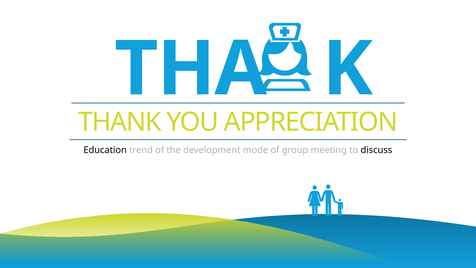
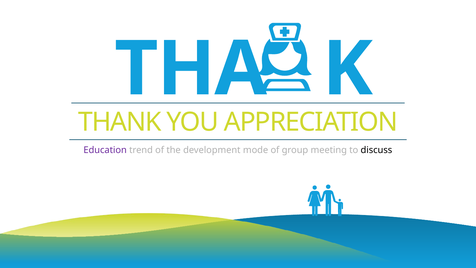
Education colour: black -> purple (105, 150)
